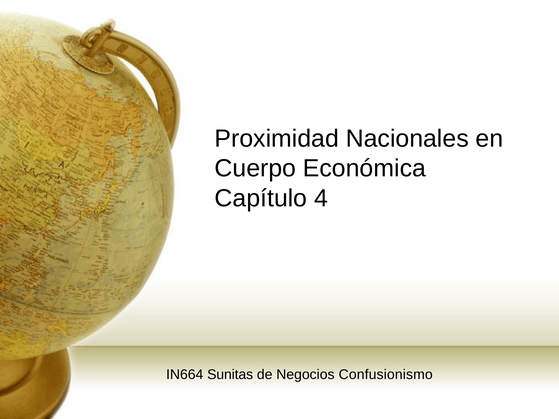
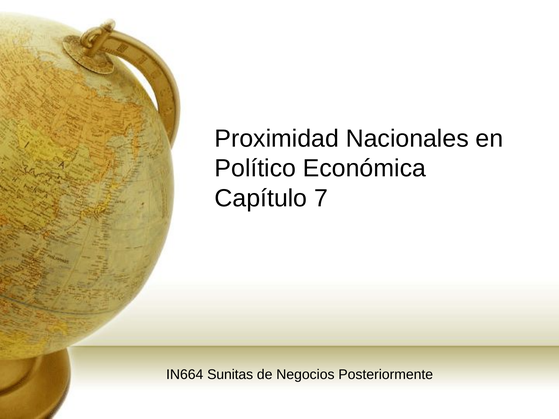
Cuerpo: Cuerpo -> Político (255, 168)
4: 4 -> 7 (321, 198)
Confusionismo: Confusionismo -> Posteriormente (386, 375)
